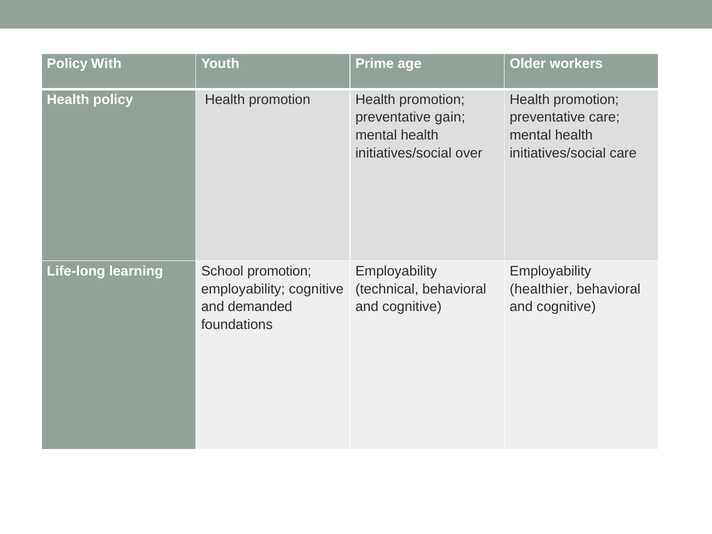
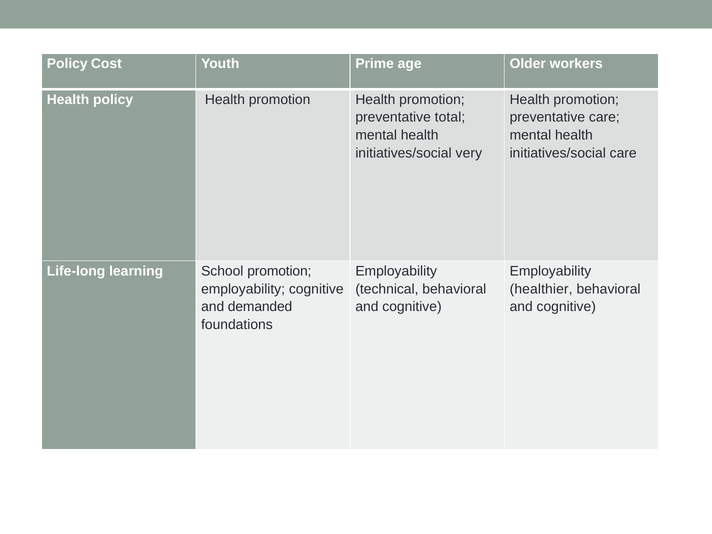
With: With -> Cost (106, 64)
gain: gain -> total (450, 117)
over: over -> very (469, 153)
